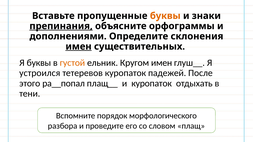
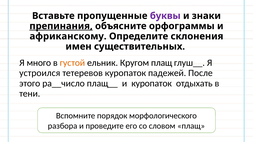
буквы colour: orange -> purple (165, 16)
дополнениями: дополнениями -> африканскому (68, 36)
имен underline: present -> none (79, 47)
Я буквы: буквы -> много (39, 63)
Кругом имен: имен -> плащ (162, 63)
ра__попал: ра__попал -> ра__число (64, 83)
